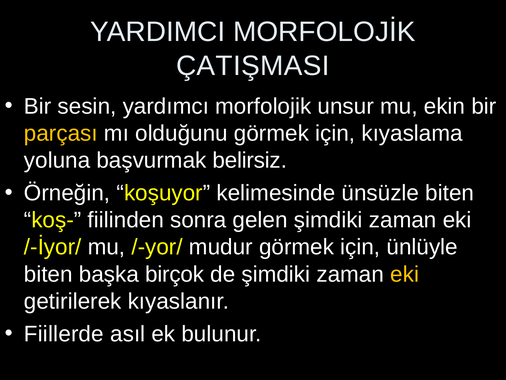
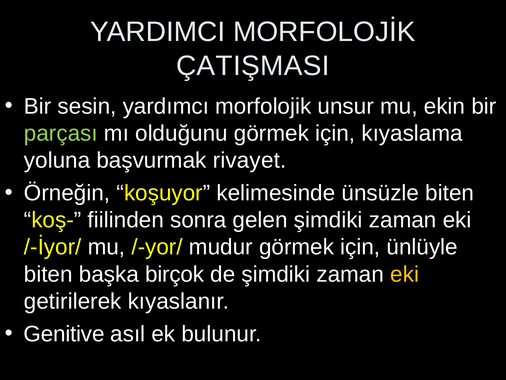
parçası colour: yellow -> light green (61, 133)
belirsiz: belirsiz -> rivayet (250, 160)
Fiillerde: Fiillerde -> Genitive (64, 334)
